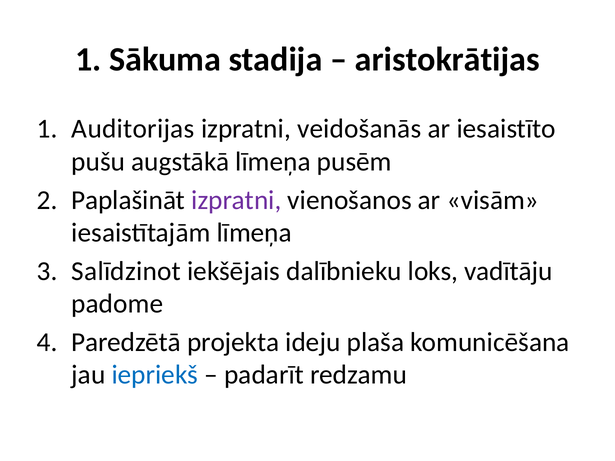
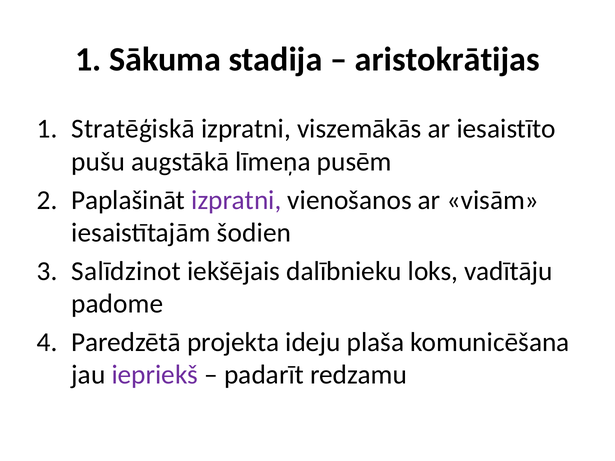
Auditorijas: Auditorijas -> Stratēģiskā (133, 129)
veidošanās: veidošanās -> viszemākās (359, 129)
iesaistītajām līmeņa: līmeņa -> šodien (254, 233)
iepriekš colour: blue -> purple (155, 375)
